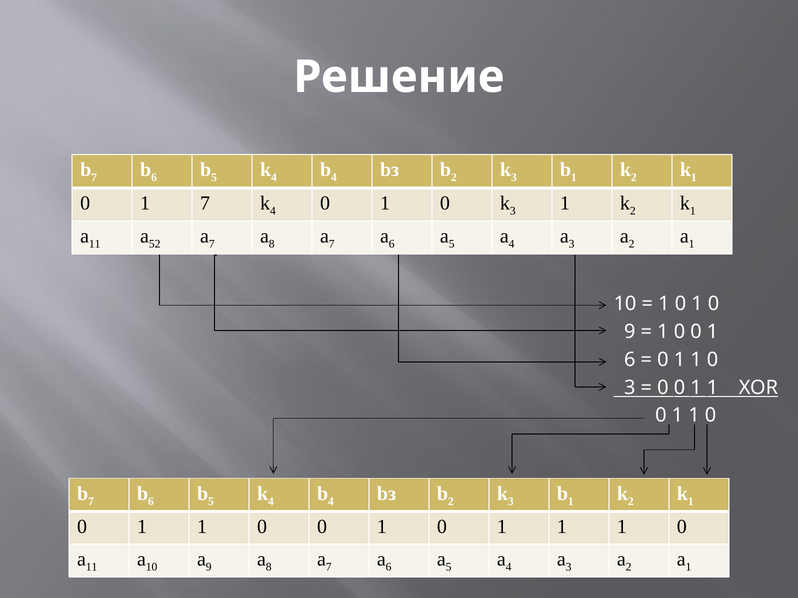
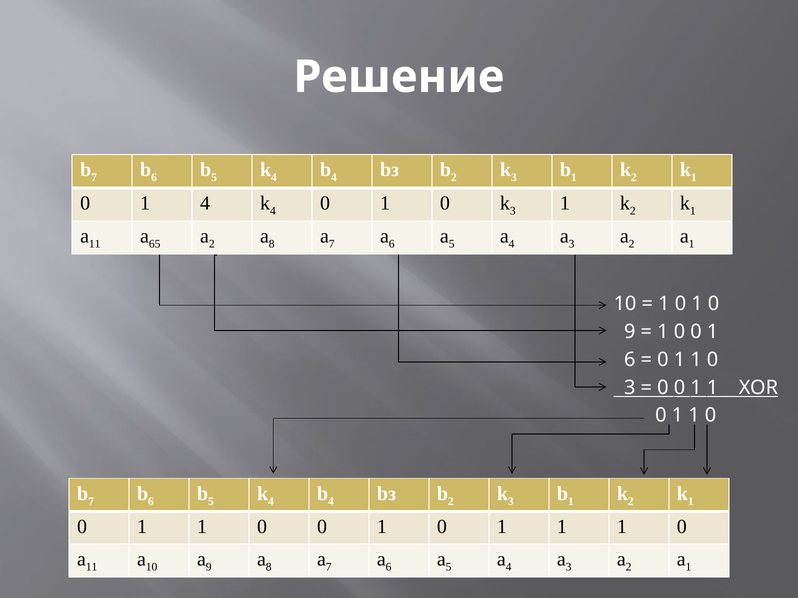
1 7: 7 -> 4 (205, 203)
52: 52 -> 65 (155, 244)
7: 7 -> 2 (212, 244)
